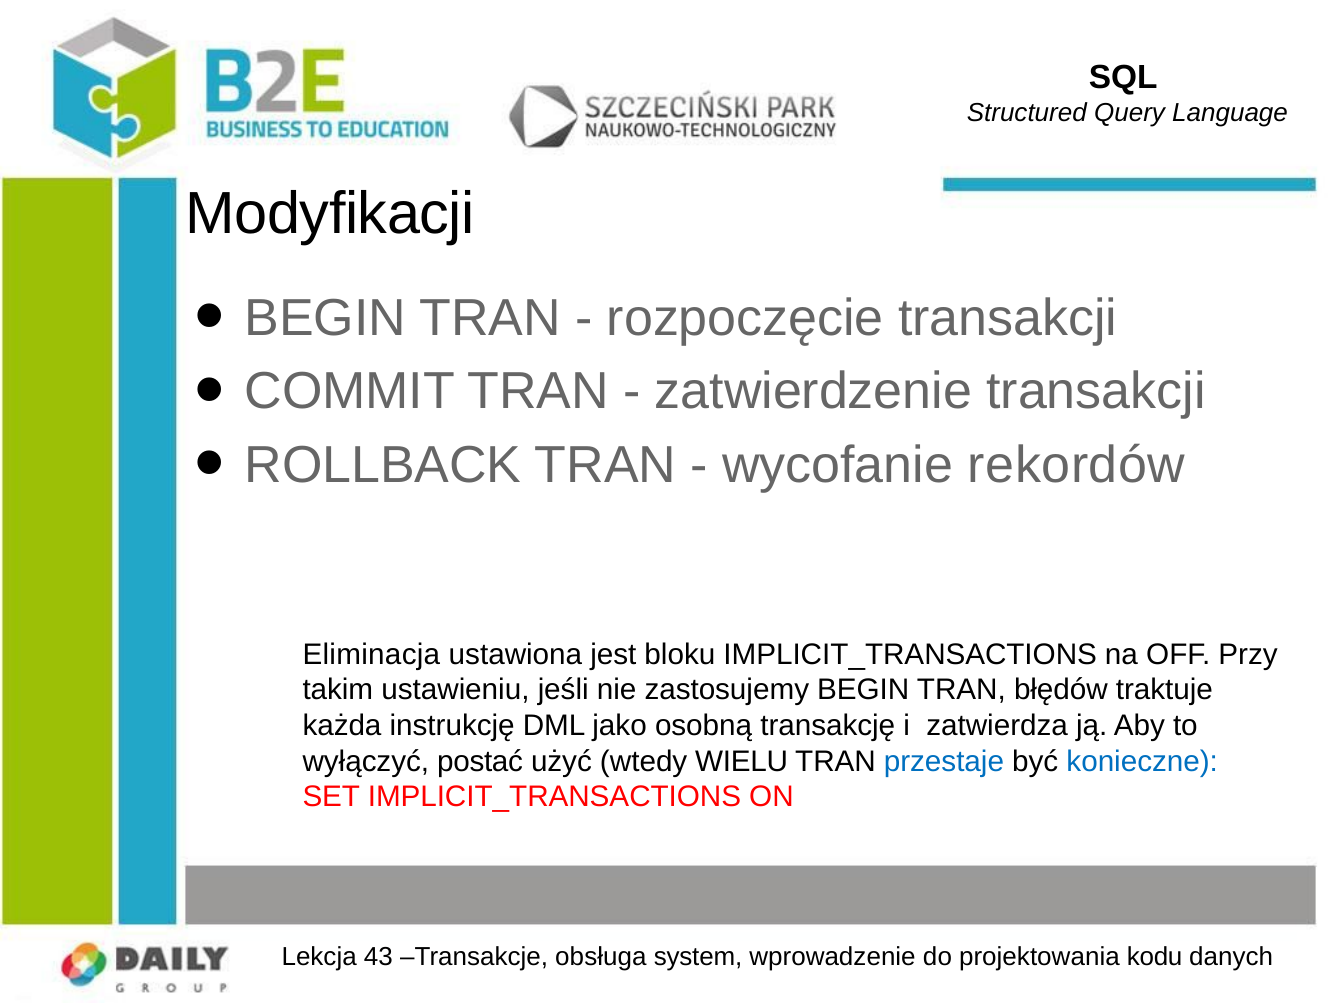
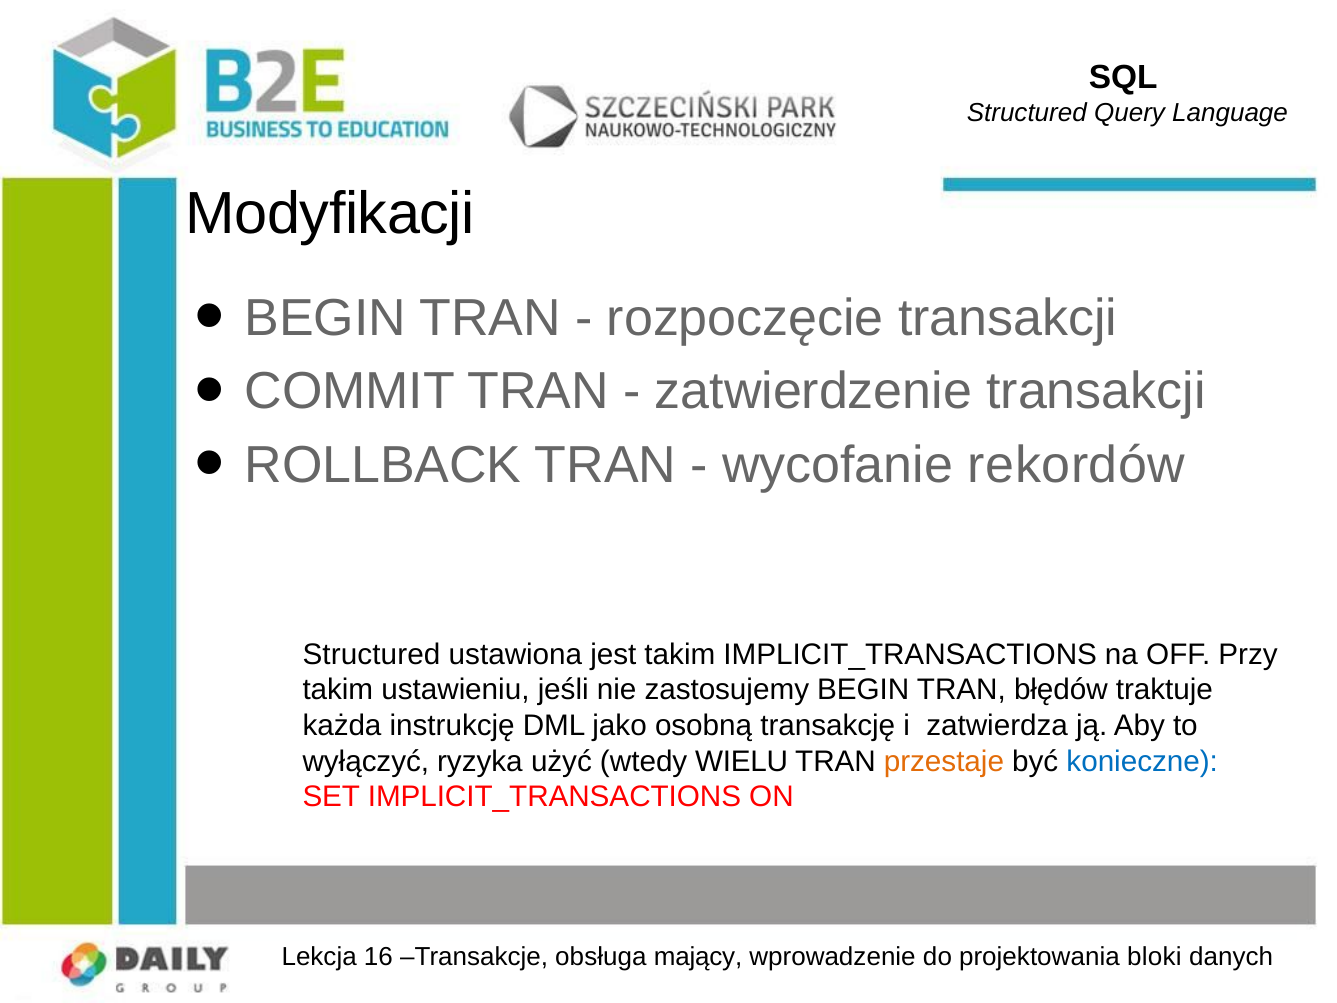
Eliminacja: Eliminacja -> Structured (371, 654)
jest bloku: bloku -> takim (680, 654)
postać: postać -> ryzyka (480, 761)
przestaje colour: blue -> orange (944, 761)
43: 43 -> 16 (378, 956)
system: system -> mający (698, 956)
kodu: kodu -> bloki (1154, 956)
